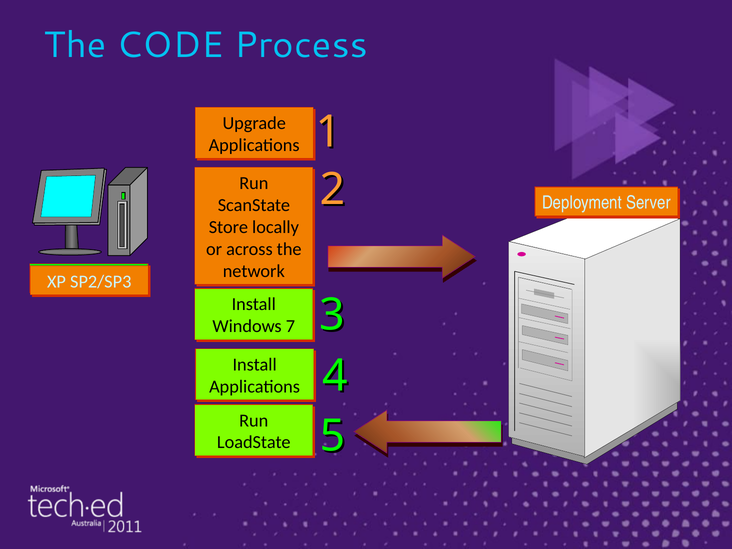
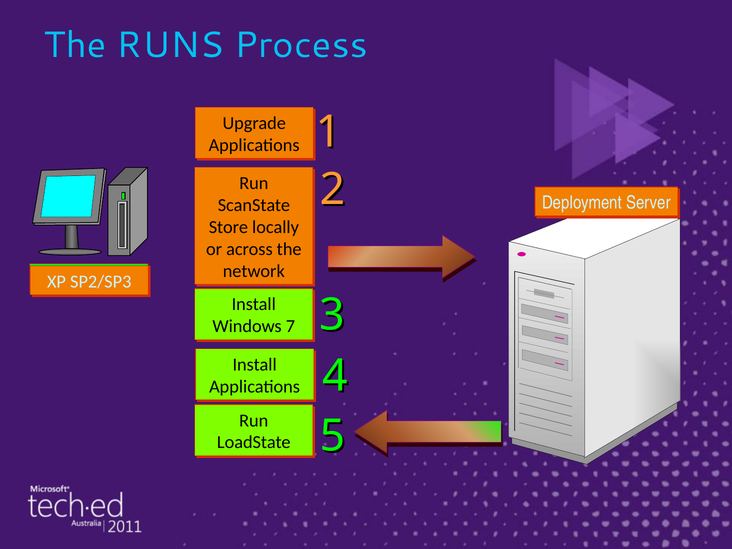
CODE: CODE -> RUNS (170, 45)
